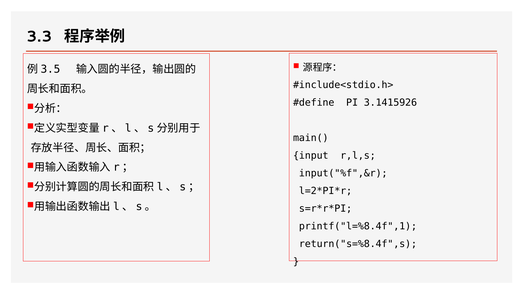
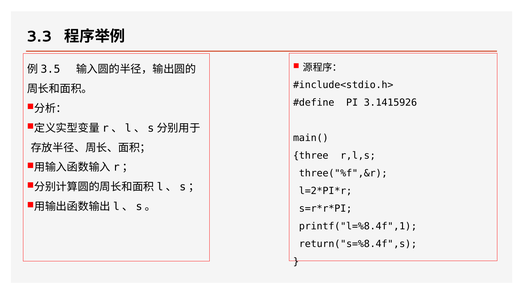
input: input -> three (311, 156)
input("%f",&r: input("%f",&r -> three("%f",&r (343, 173)
